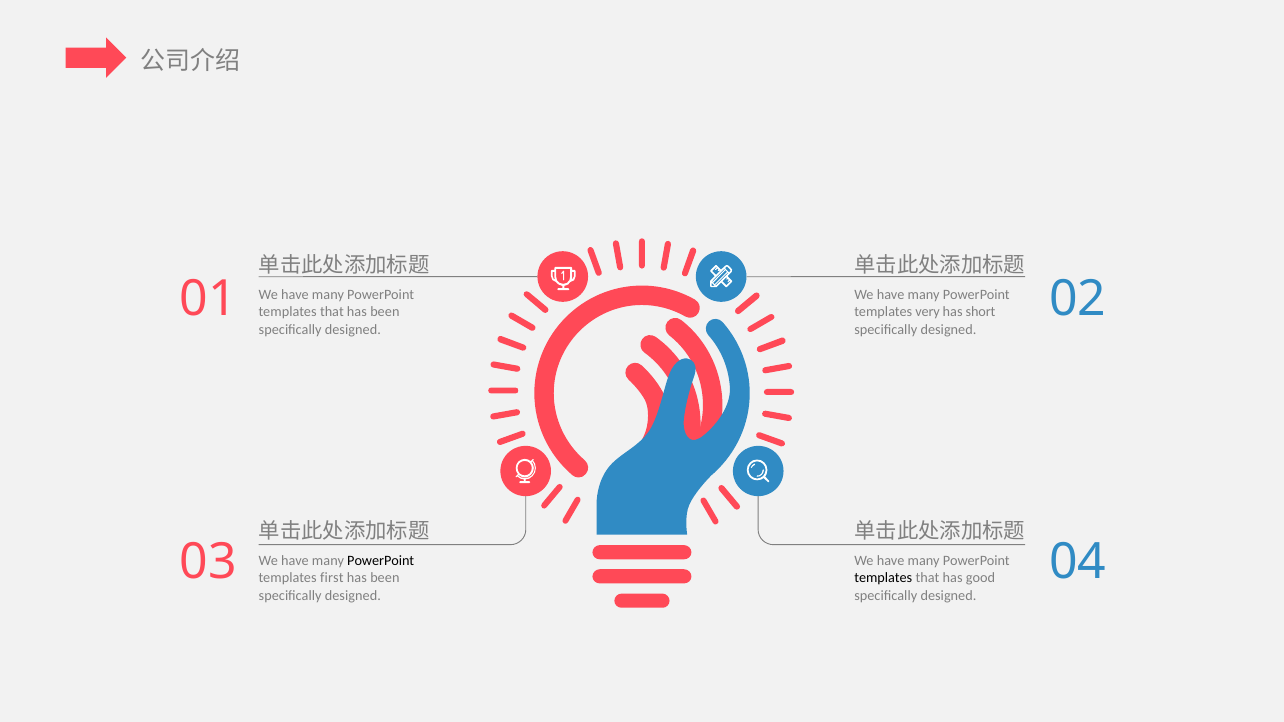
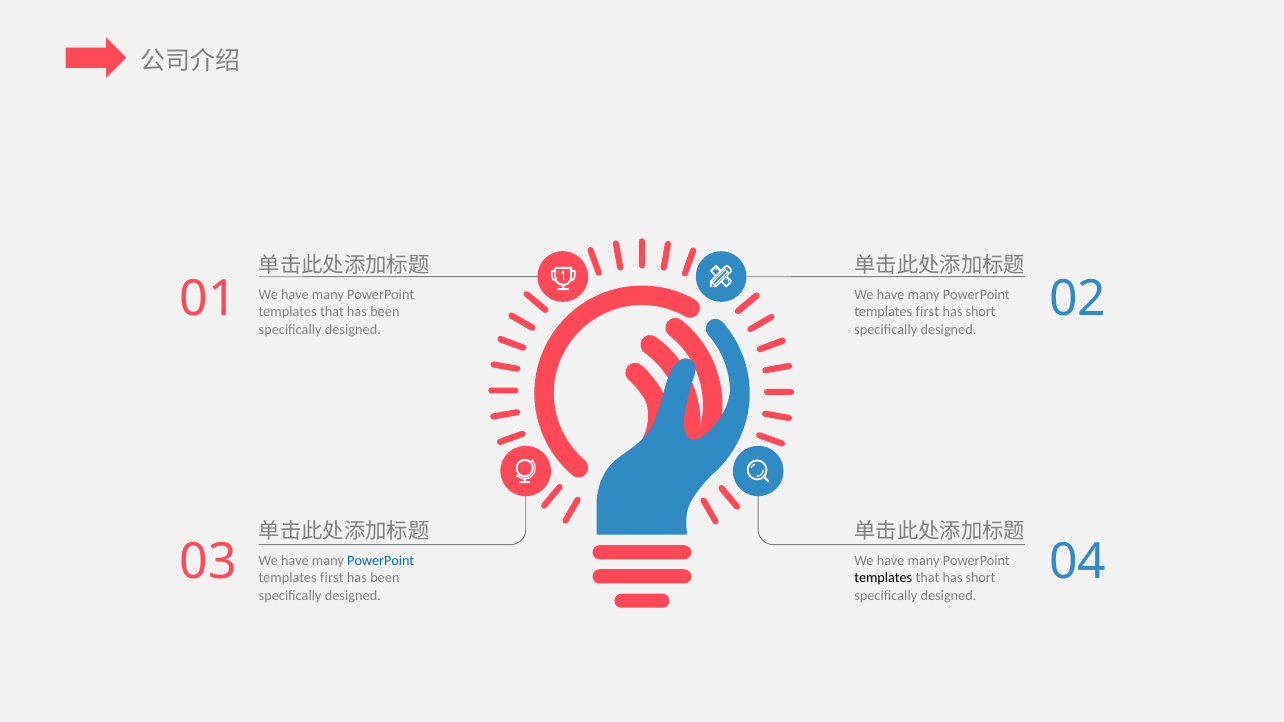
very: very -> first (927, 312)
PowerPoint colour: black -> blue (381, 561)
that has good: good -> short (981, 578)
